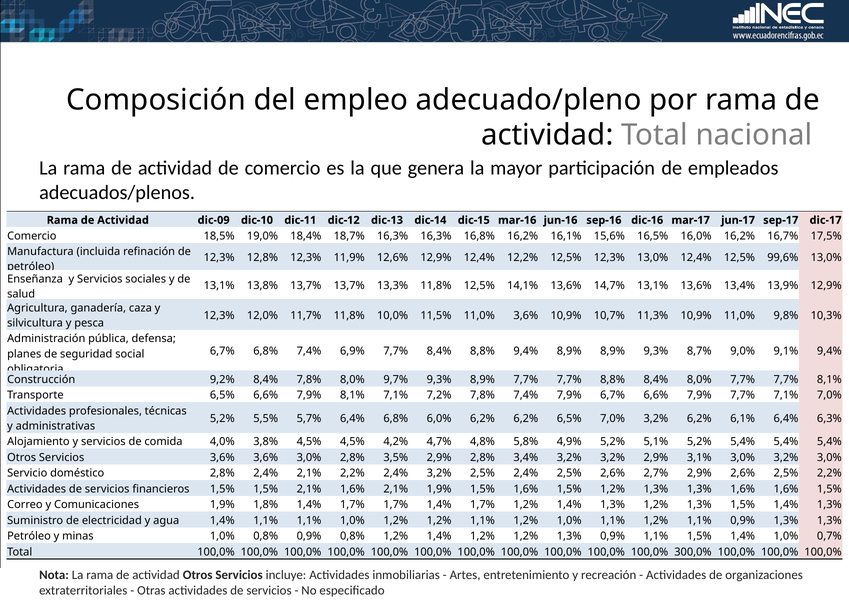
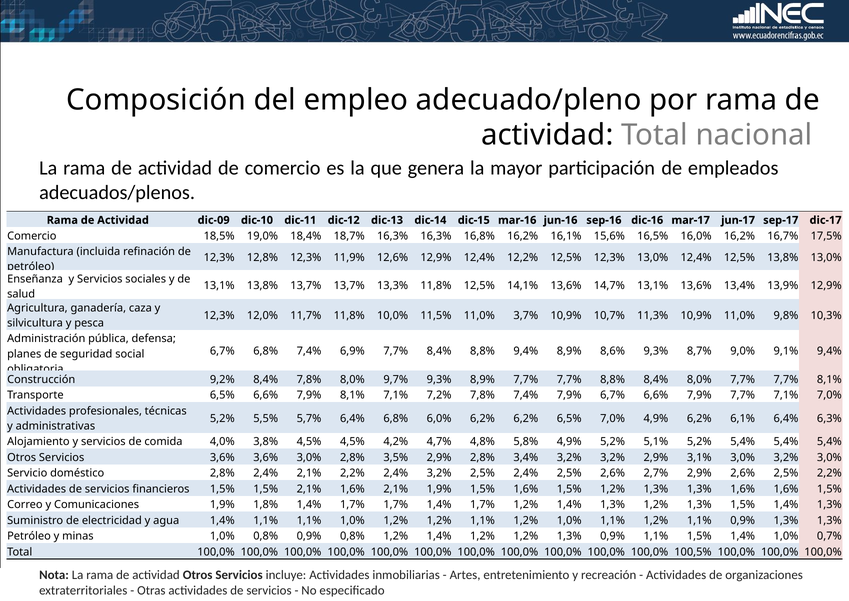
12,5% 99,6%: 99,6% -> 13,8% (783, 257)
11,0% 3,6%: 3,6% -> 3,7% (526, 315)
8,9% 8,9%: 8,9% -> 8,6% (613, 351)
7,0% 3,2%: 3,2% -> 4,9% (656, 418)
300,0%: 300,0% -> 100,5% (693, 552)
